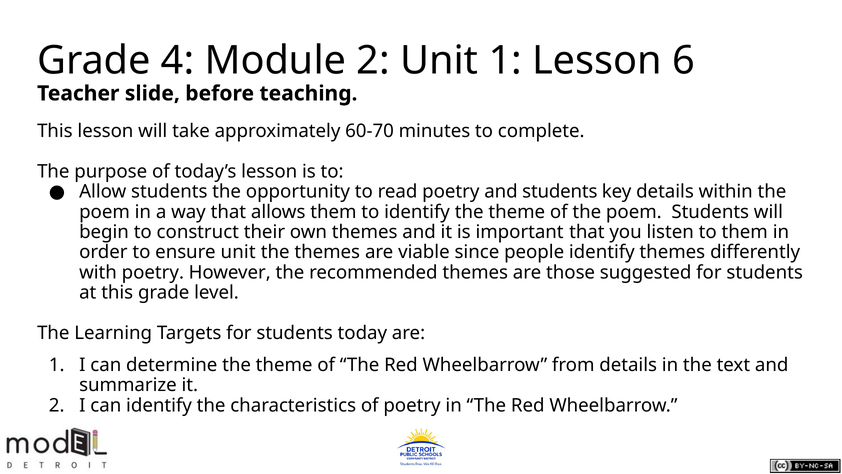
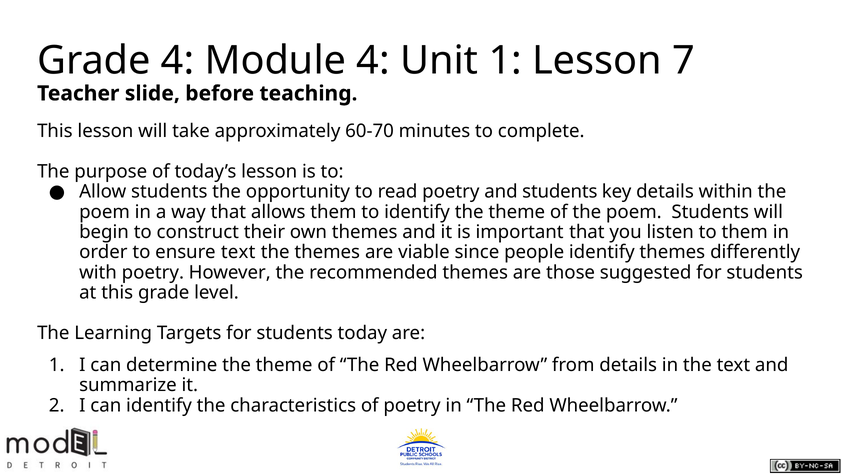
Module 2: 2 -> 4 (373, 60)
6: 6 -> 7 (684, 60)
ensure unit: unit -> text (238, 252)
